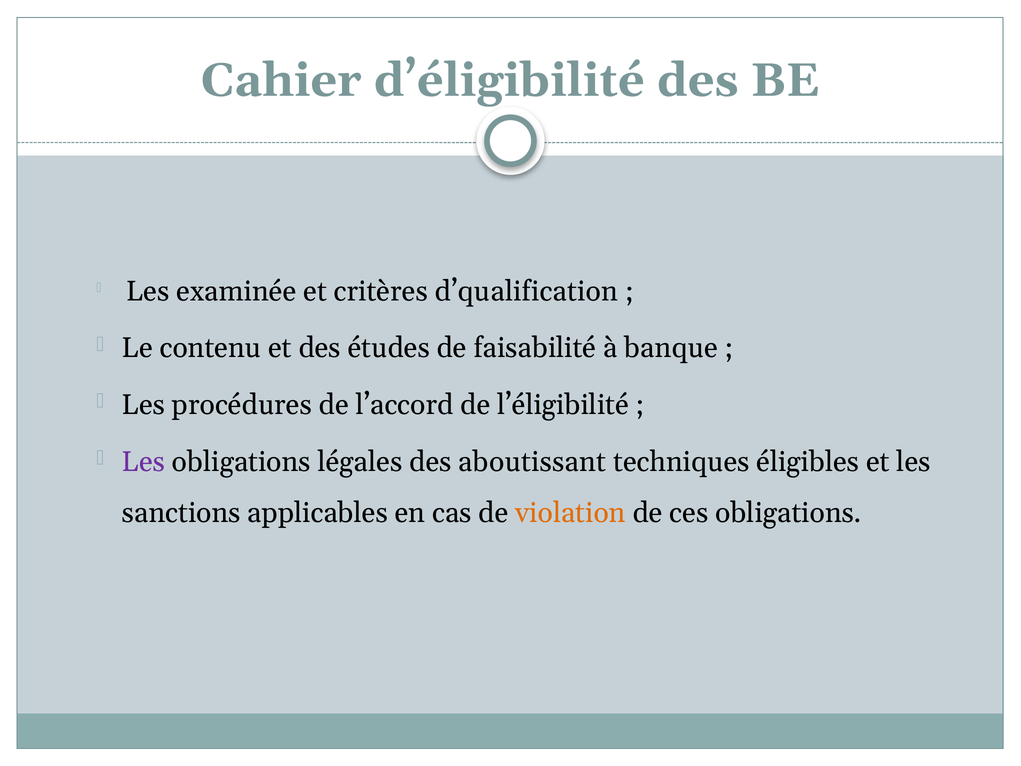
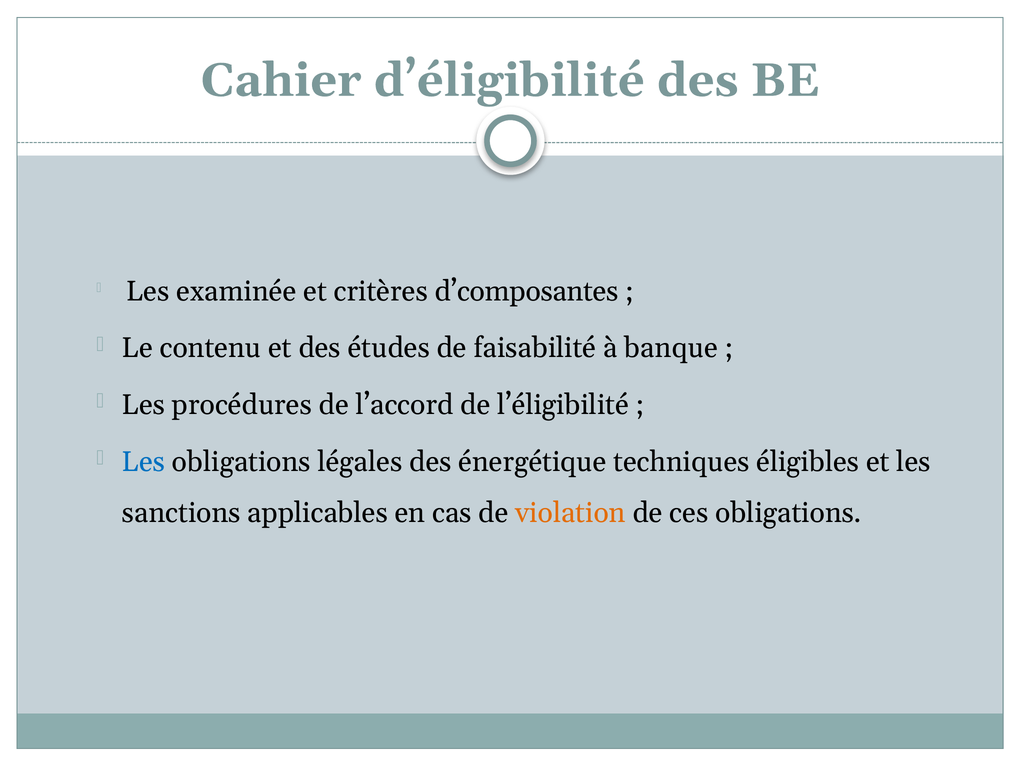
d’qualification: d’qualification -> d’composantes (527, 291)
Les colour: purple -> blue (144, 462)
aboutissant: aboutissant -> énergétique (532, 462)
